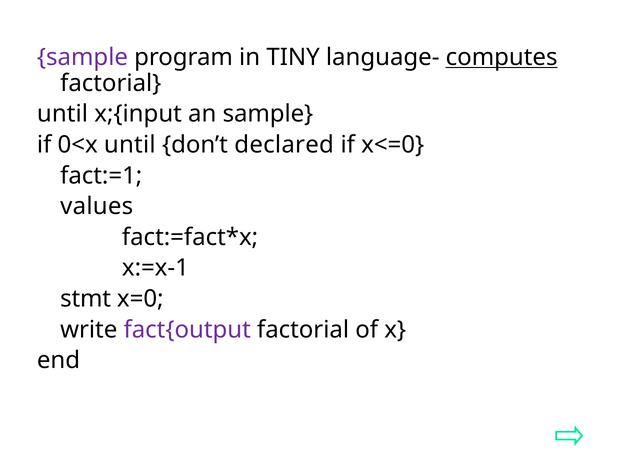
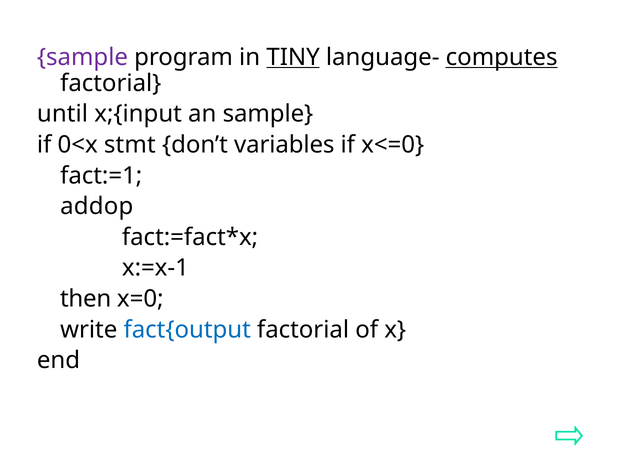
TINY underline: none -> present (293, 57)
0<x until: until -> stmt (130, 145)
declared: declared -> variables (284, 145)
values: values -> addop (97, 206)
stmt: stmt -> then (86, 298)
fact{output colour: purple -> blue (187, 329)
